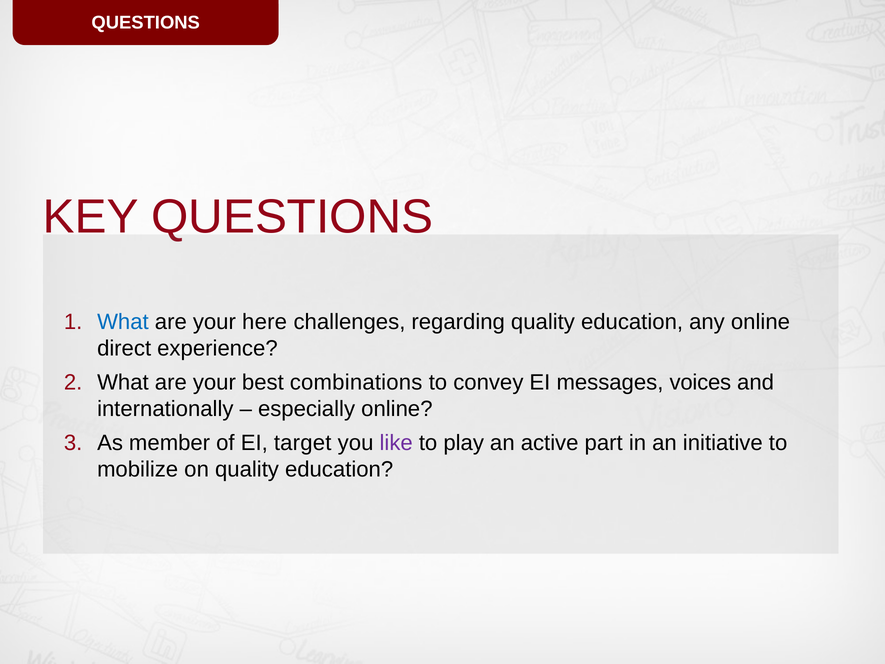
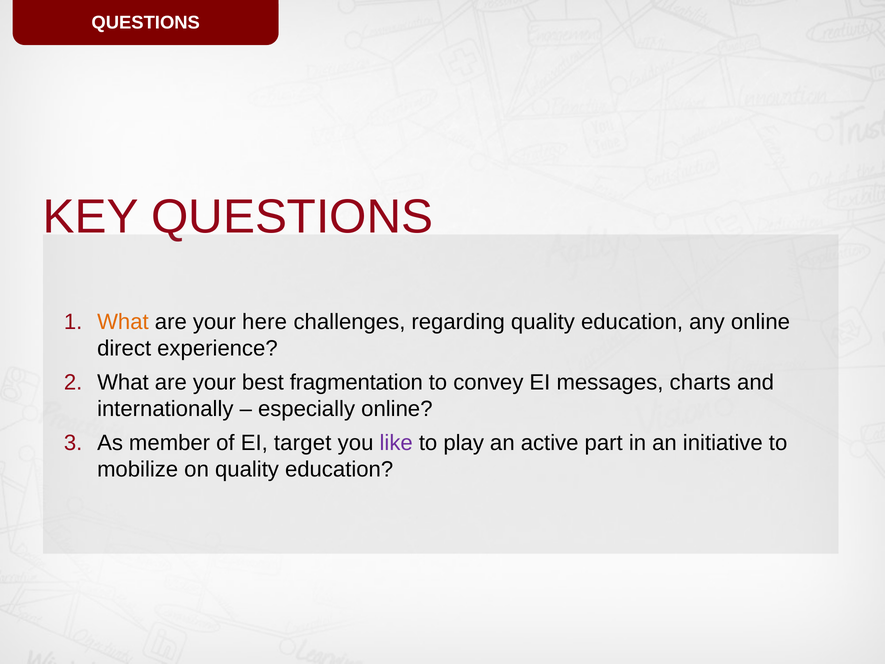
What colour: blue -> orange (123, 322)
combinations: combinations -> fragmentation (356, 382)
voices: voices -> charts (700, 382)
